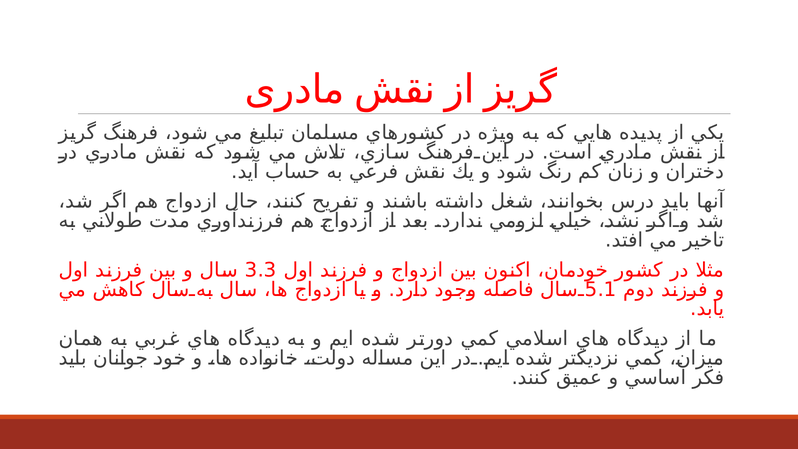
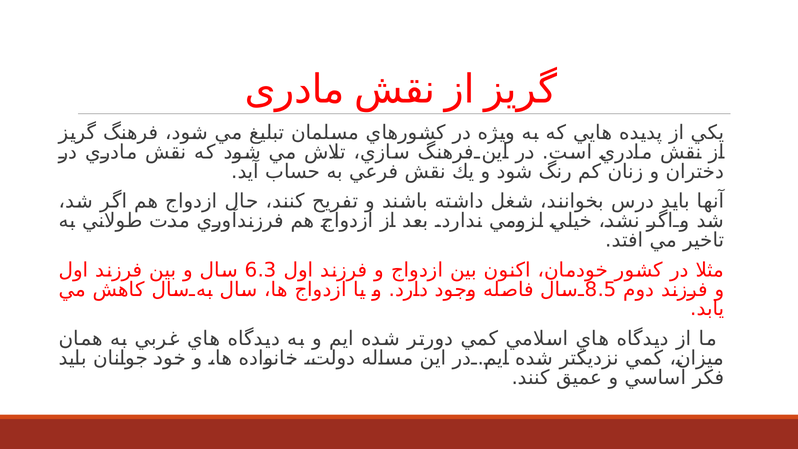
3.3: 3.3 -> 6.3 (261, 270)
5.1: 5.1 -> 8.5 (601, 289)
